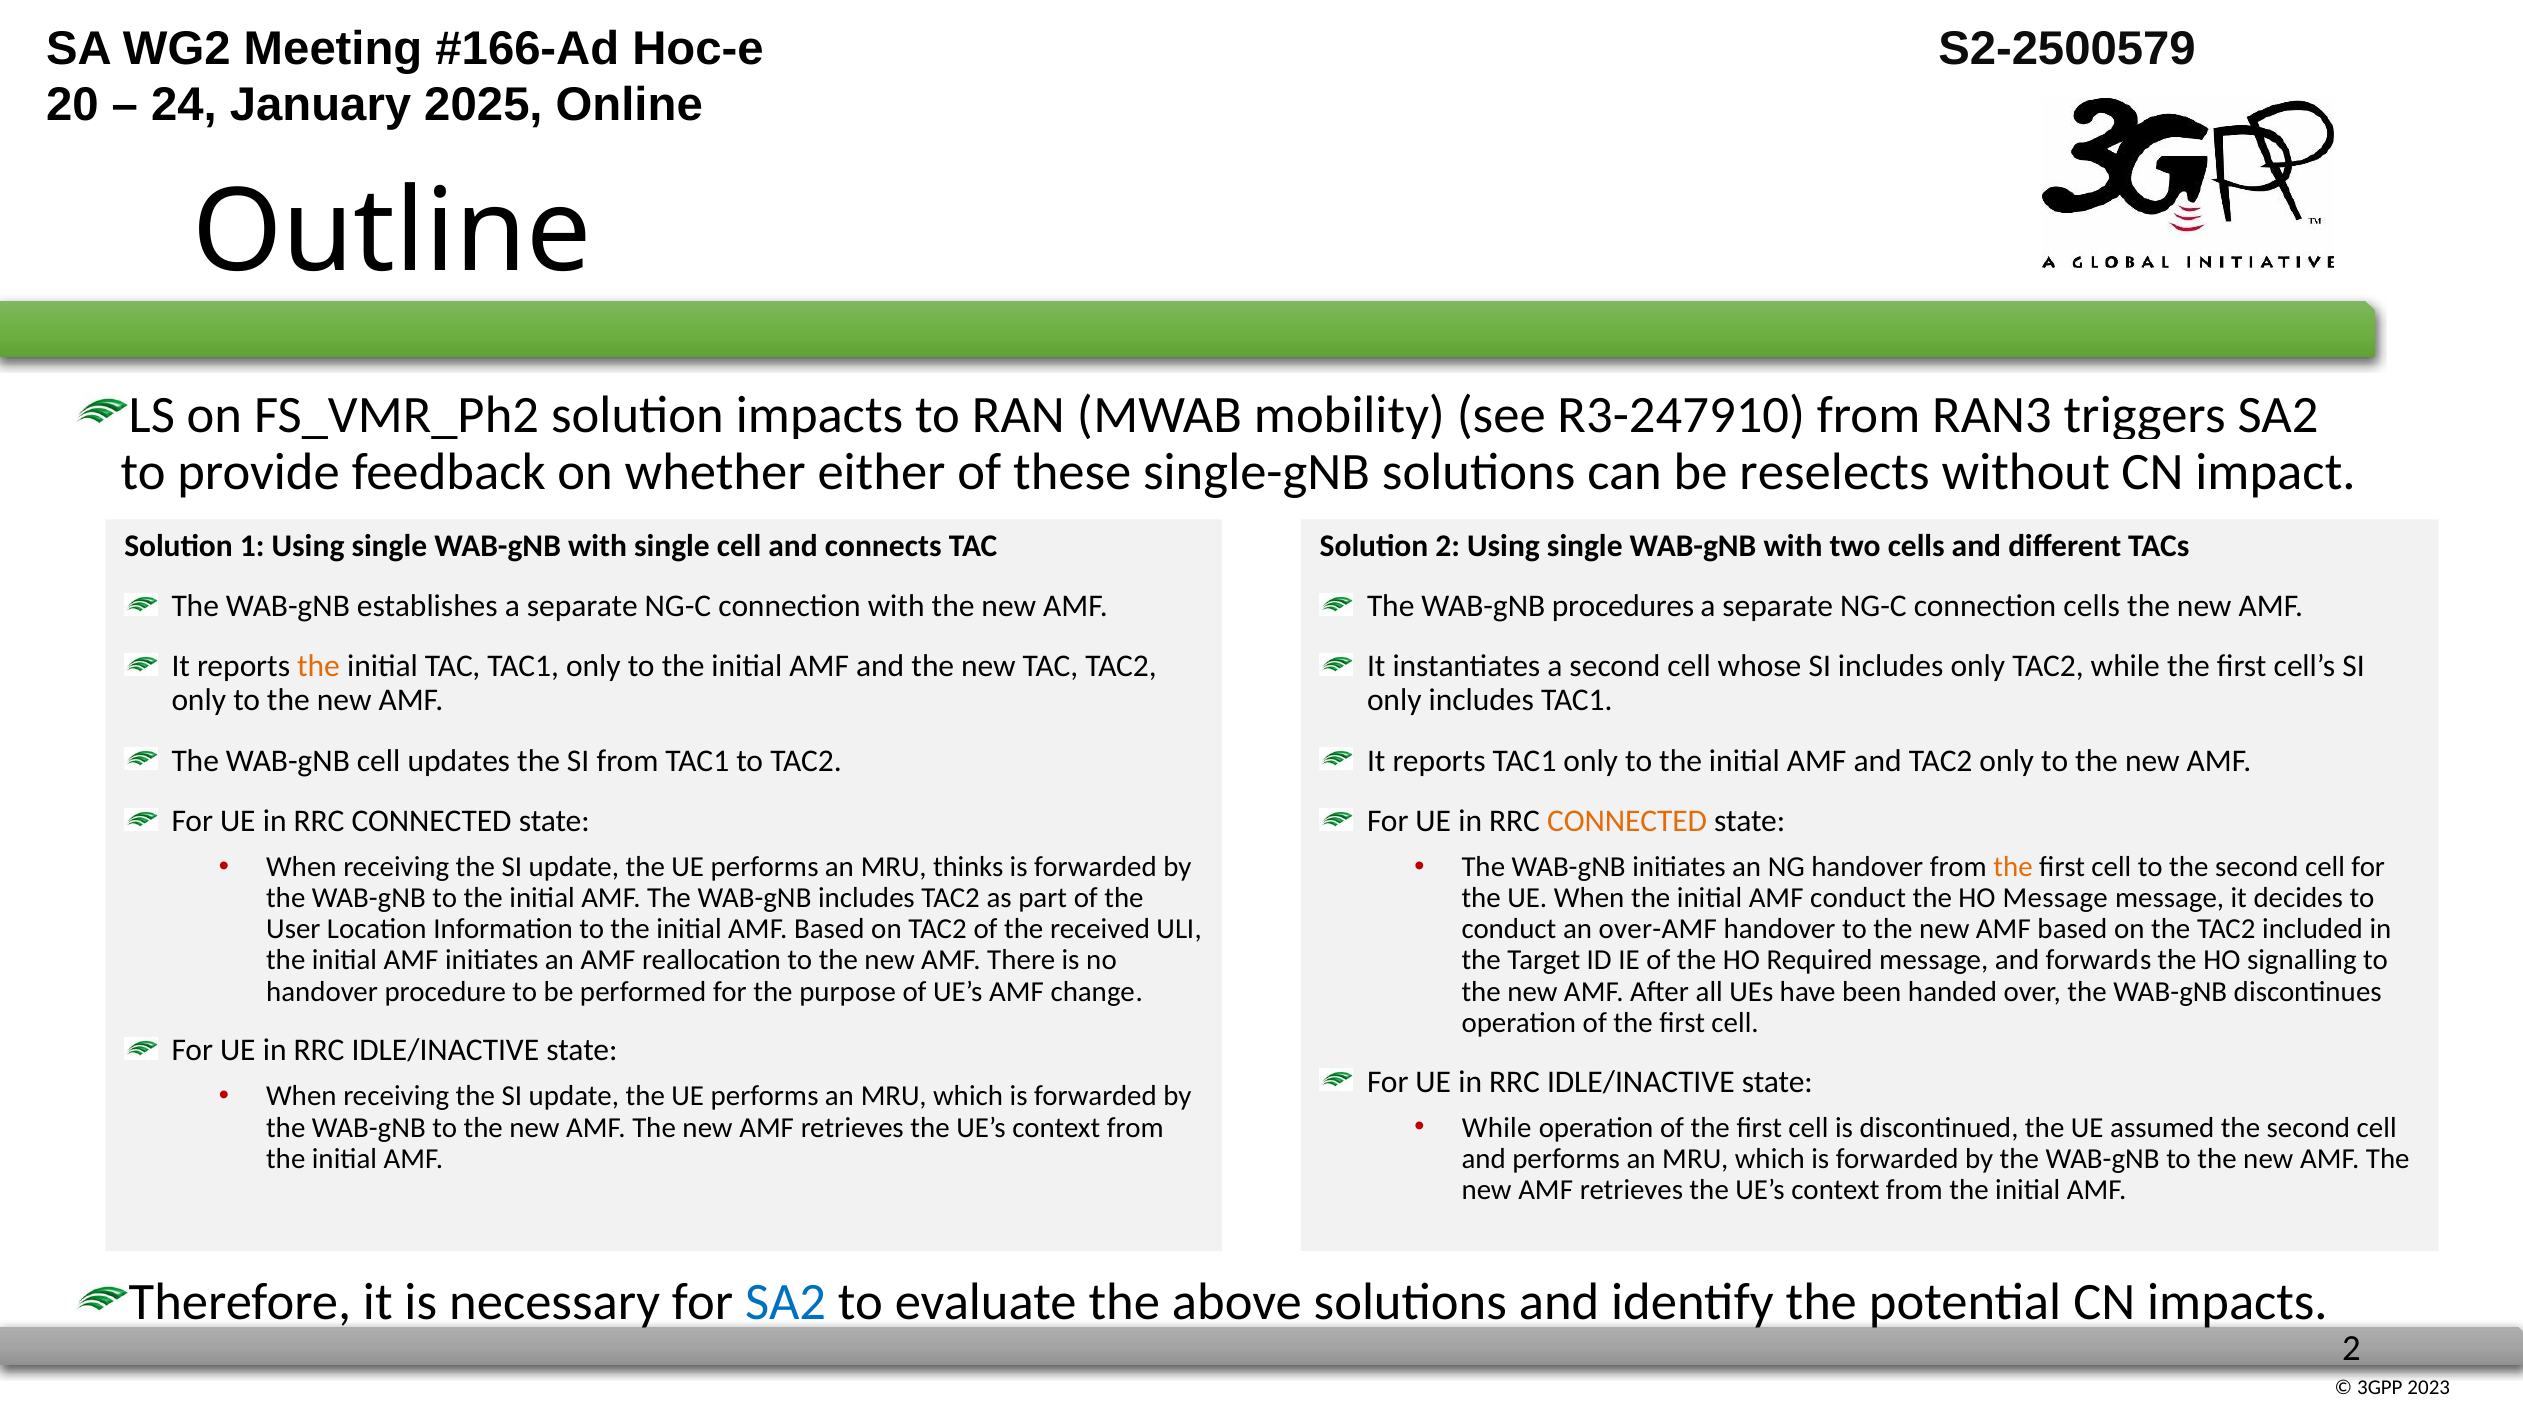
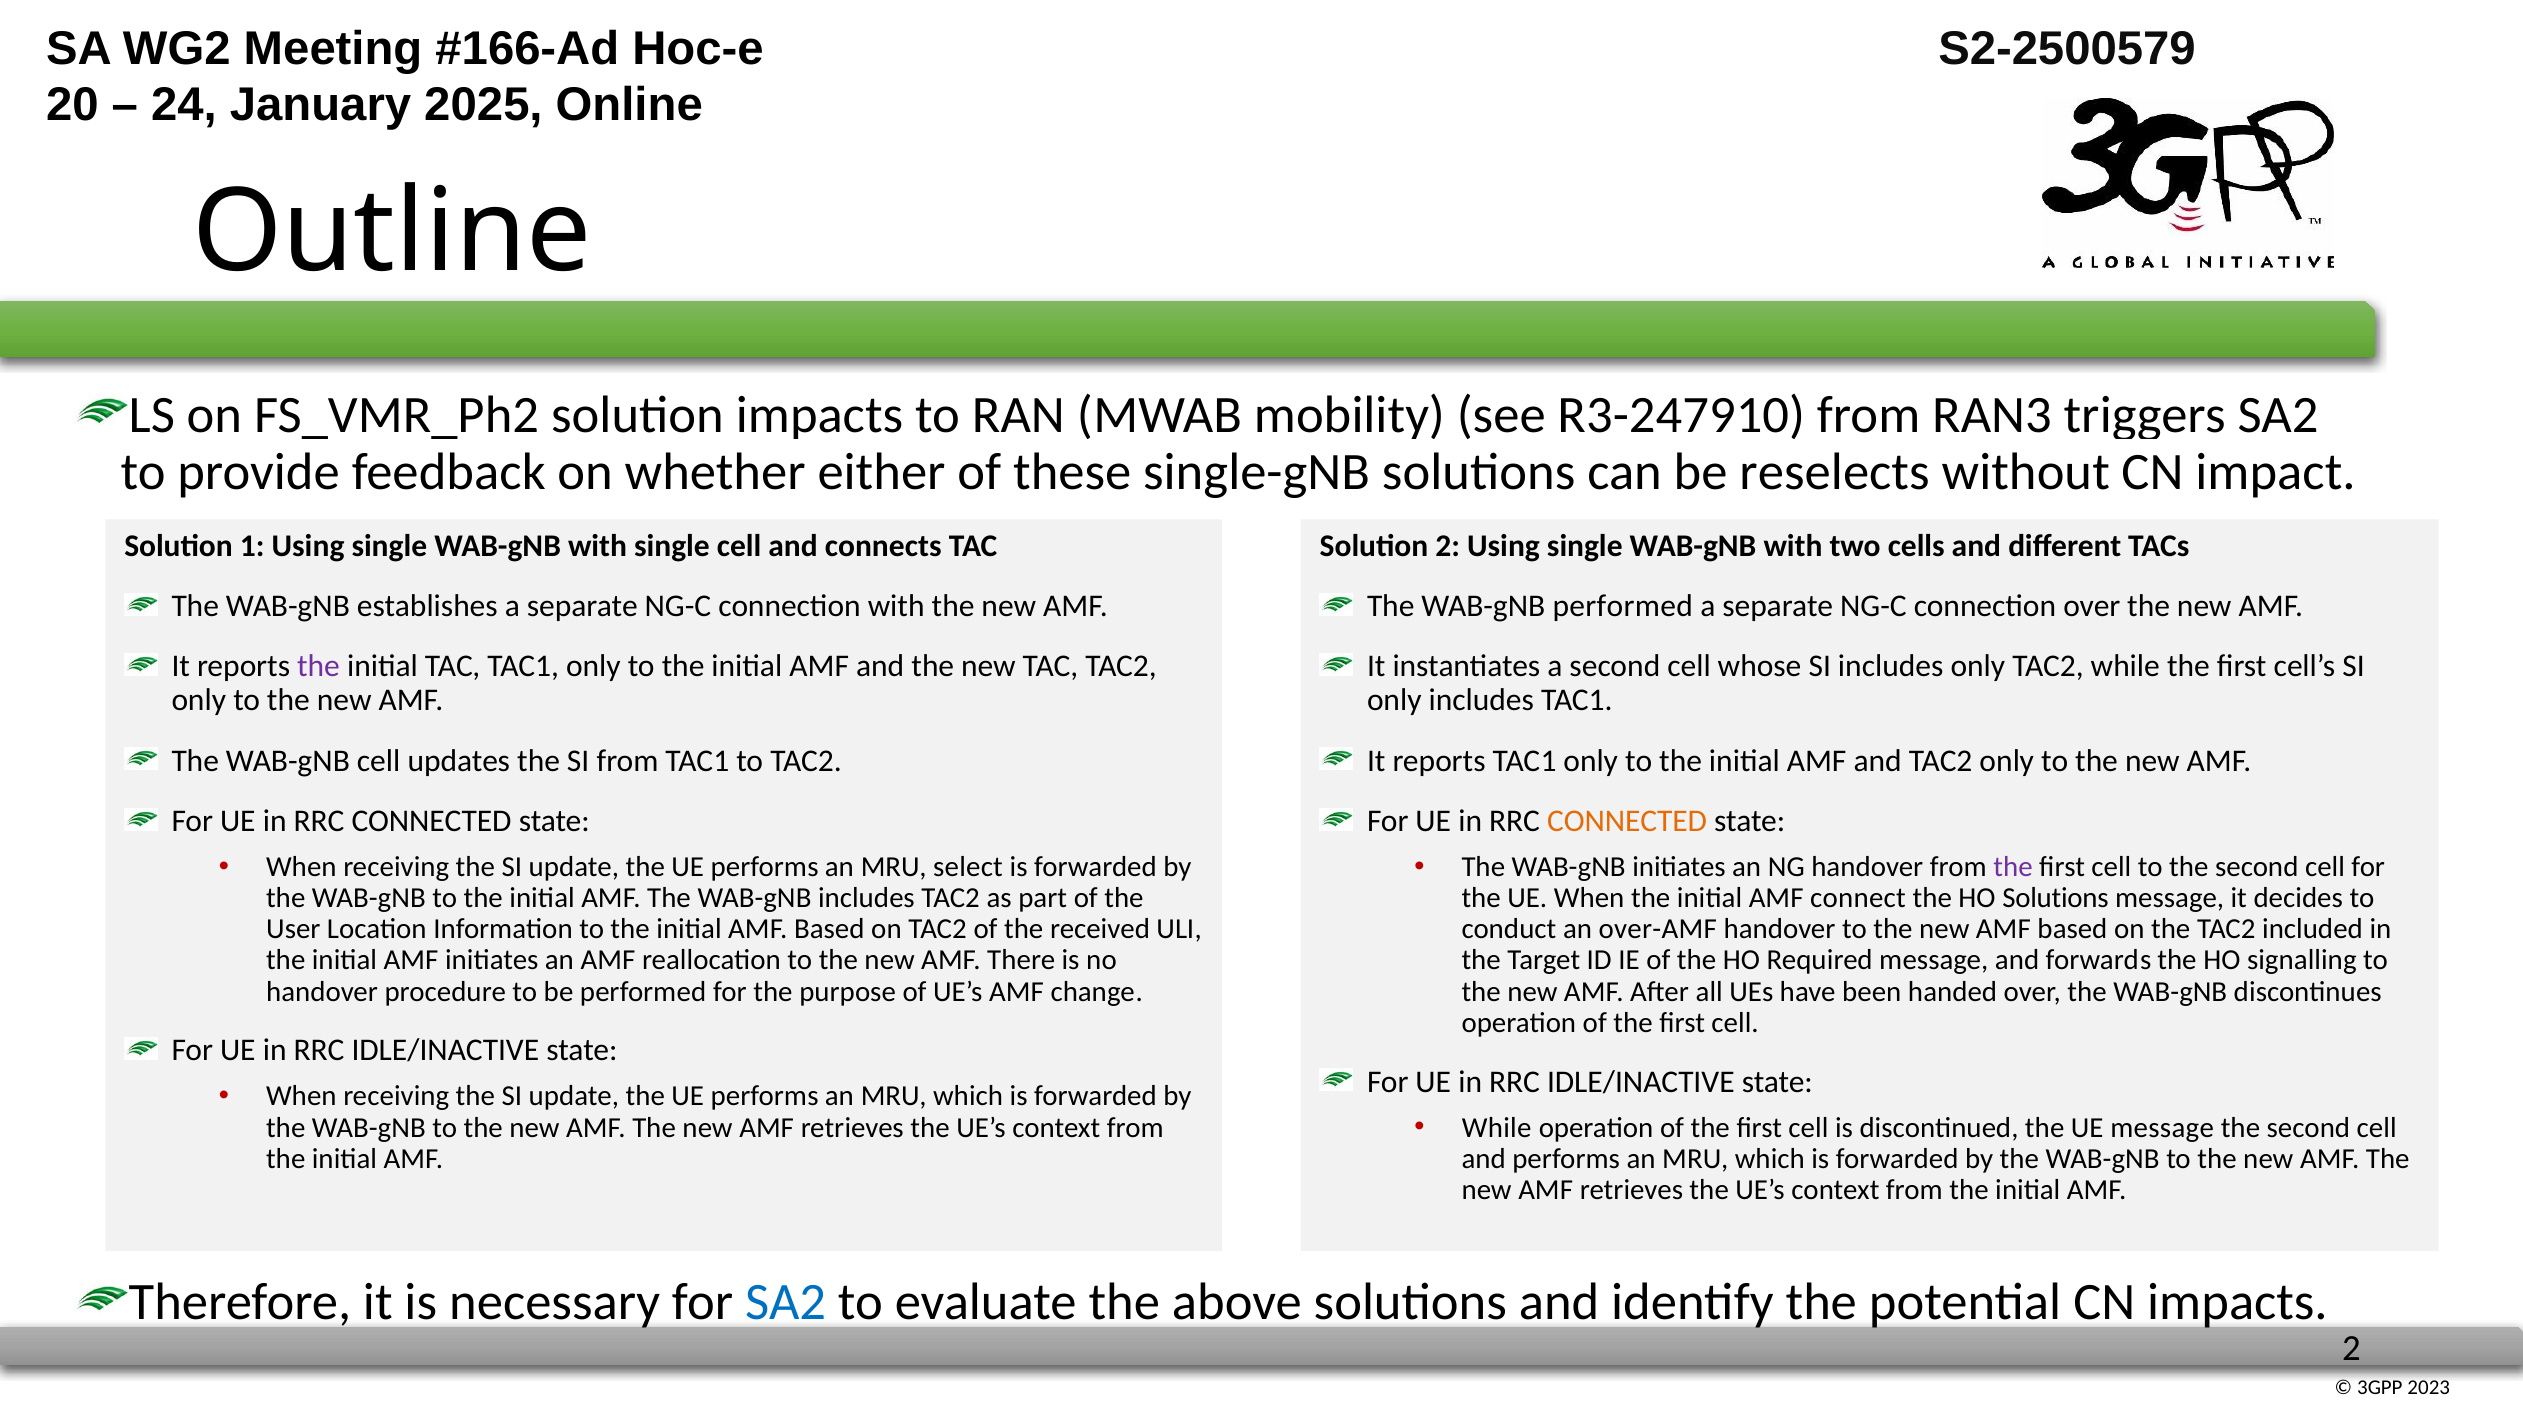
WAB-gNB procedures: procedures -> performed (1623, 606)
connection cells: cells -> over (2092, 606)
the colour: orange -> purple (319, 666)
thinks: thinks -> select (968, 867)
the colour: orange -> purple (2013, 867)
AMF conduct: conduct -> connect (1858, 898)
HO Message: Message -> Solutions (2055, 898)
UE assumed: assumed -> message (2162, 1128)
